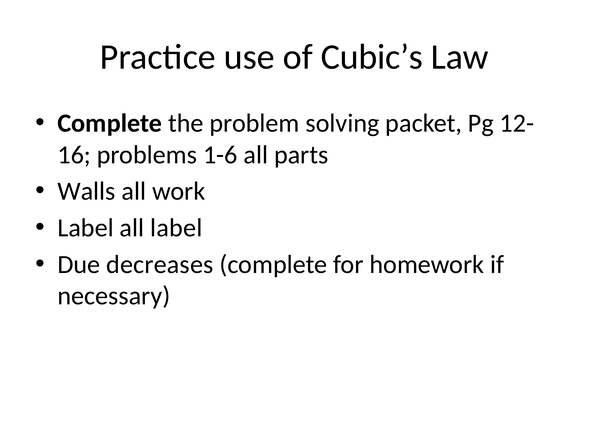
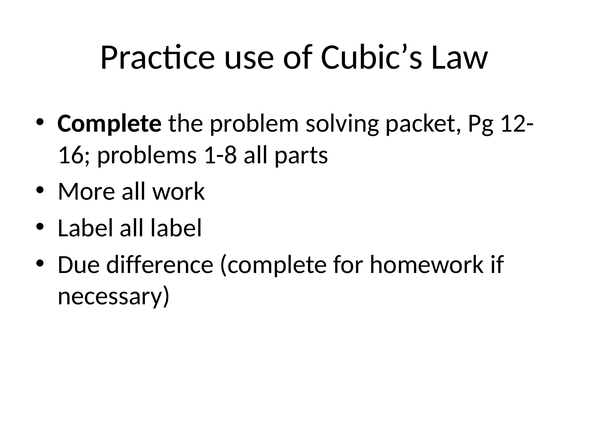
1-6: 1-6 -> 1-8 (220, 155)
Walls: Walls -> More (87, 192)
decreases: decreases -> difference (160, 265)
